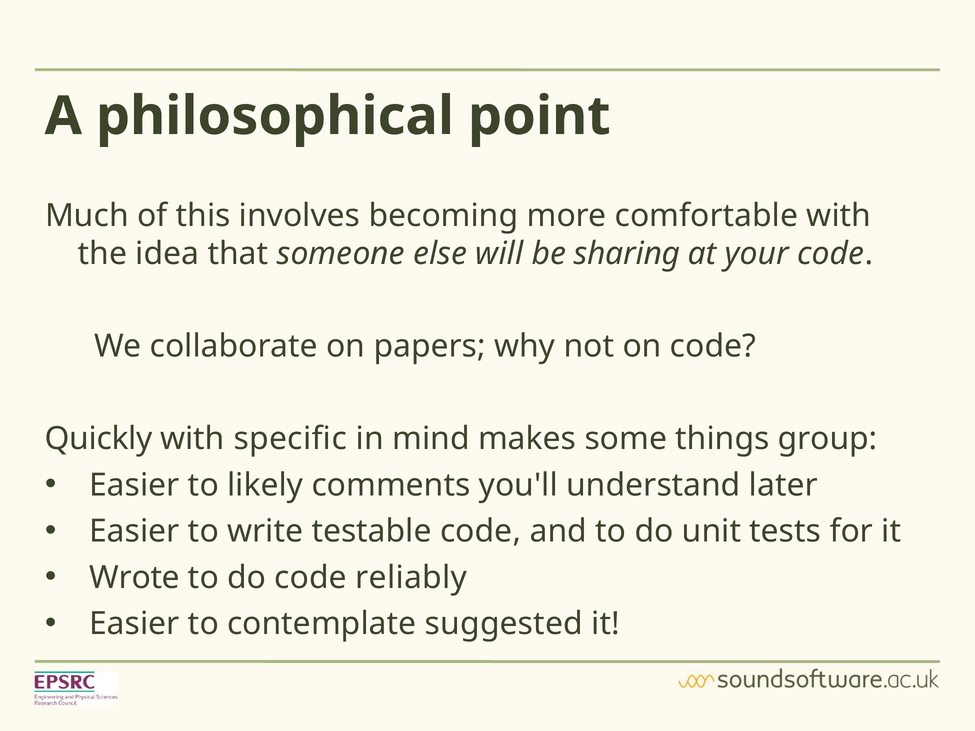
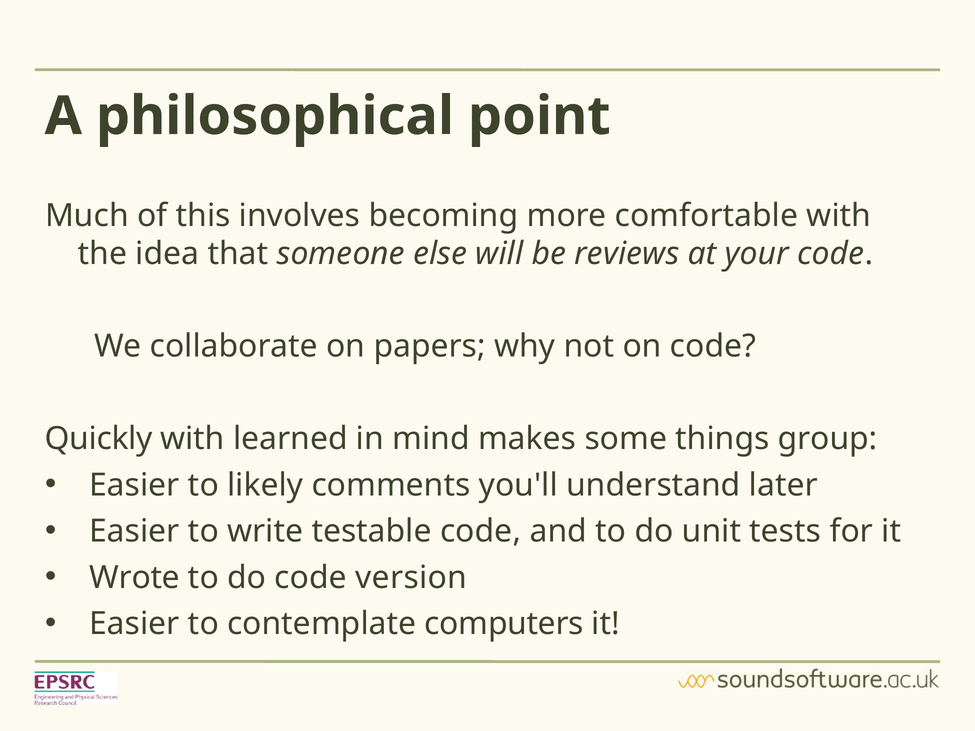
sharing: sharing -> reviews (627, 254)
specific: specific -> learned (290, 439)
reliably: reliably -> version (411, 578)
suggested: suggested -> computers (504, 624)
